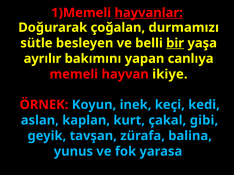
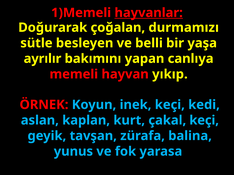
bir underline: present -> none (175, 43)
ikiye: ikiye -> yıkıp (170, 74)
çakal gibi: gibi -> keçi (204, 121)
